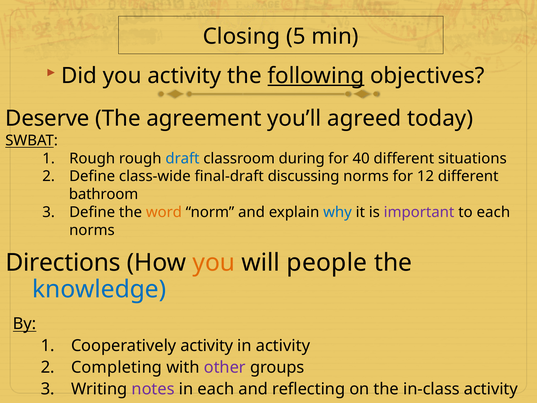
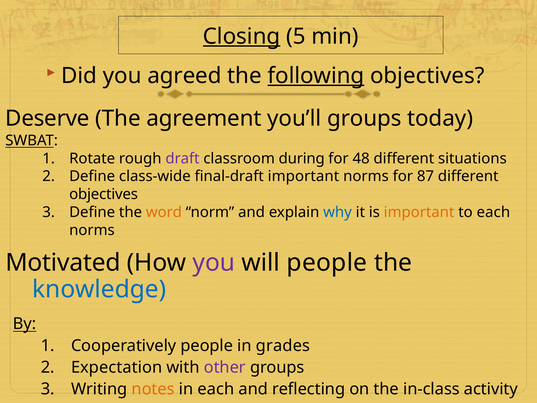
Closing underline: none -> present (242, 36)
you activity: activity -> agreed (184, 76)
you’ll agreed: agreed -> groups (364, 119)
Rough: Rough -> Rotate (92, 158)
draft colour: blue -> purple (182, 158)
40: 40 -> 48 (361, 158)
final-draft discussing: discussing -> important (303, 176)
12: 12 -> 87 (425, 176)
bathroom: bathroom -> objectives (104, 194)
important colour: purple -> orange (419, 212)
Directions: Directions -> Motivated (63, 263)
you colour: orange -> purple (214, 263)
Cooperatively activity: activity -> people (207, 345)
in activity: activity -> grades (283, 345)
Completing: Completing -> Expectation (117, 367)
notes colour: purple -> orange (153, 389)
